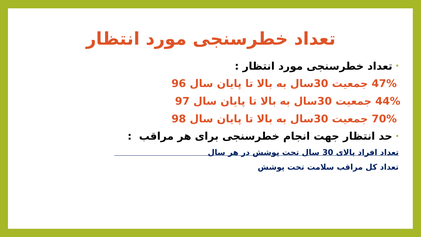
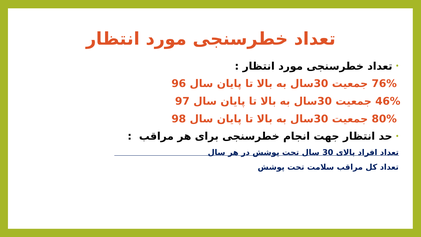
47%: 47% -> 76% (384, 84)
44%: 44% -> 46% (388, 101)
70%: 70% -> 80% (384, 119)
